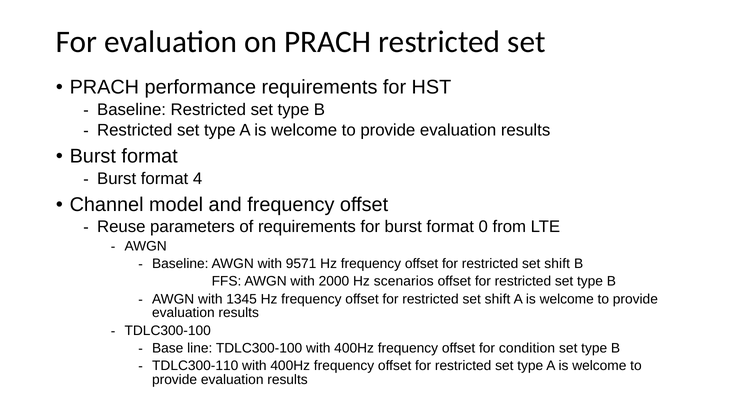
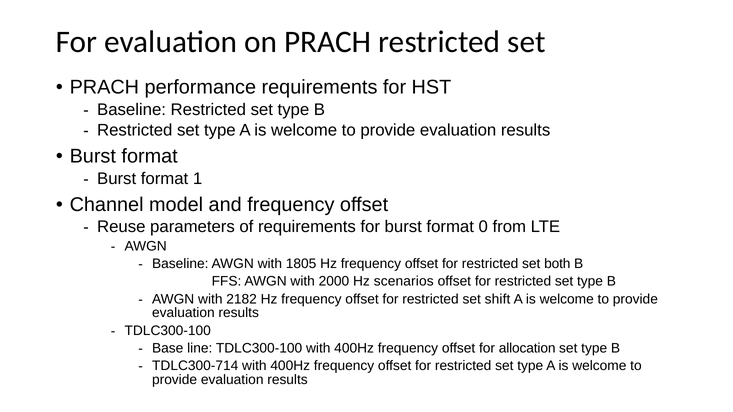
4: 4 -> 1 (198, 179)
9571: 9571 -> 1805 (301, 264)
shift: shift -> both (557, 264)
1345: 1345 -> 2182 (242, 299)
condition: condition -> allocation (527, 348)
TDLC300-110: TDLC300-110 -> TDLC300-714 (195, 366)
